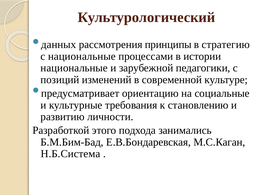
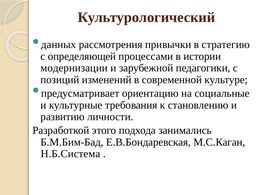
принципы: принципы -> привычки (168, 45)
с национальные: национальные -> определяющей (82, 56)
национальные: национальные -> модернизации (74, 68)
